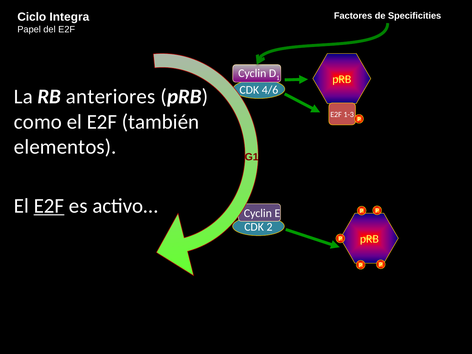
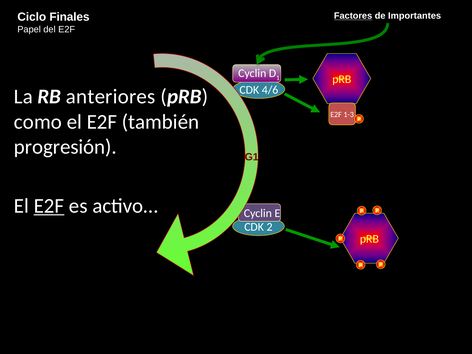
Integra: Integra -> Finales (69, 17)
Factores underline: none -> present (353, 16)
Specificities: Specificities -> Importantes (415, 16)
elementos: elementos -> progresión (65, 147)
